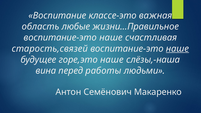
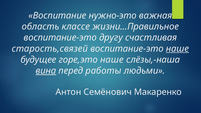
классе-это: классе-это -> нужно-это (113, 16)
любые: любые -> классе (76, 27)
наше: наше -> другу (111, 38)
вина underline: none -> present (46, 71)
